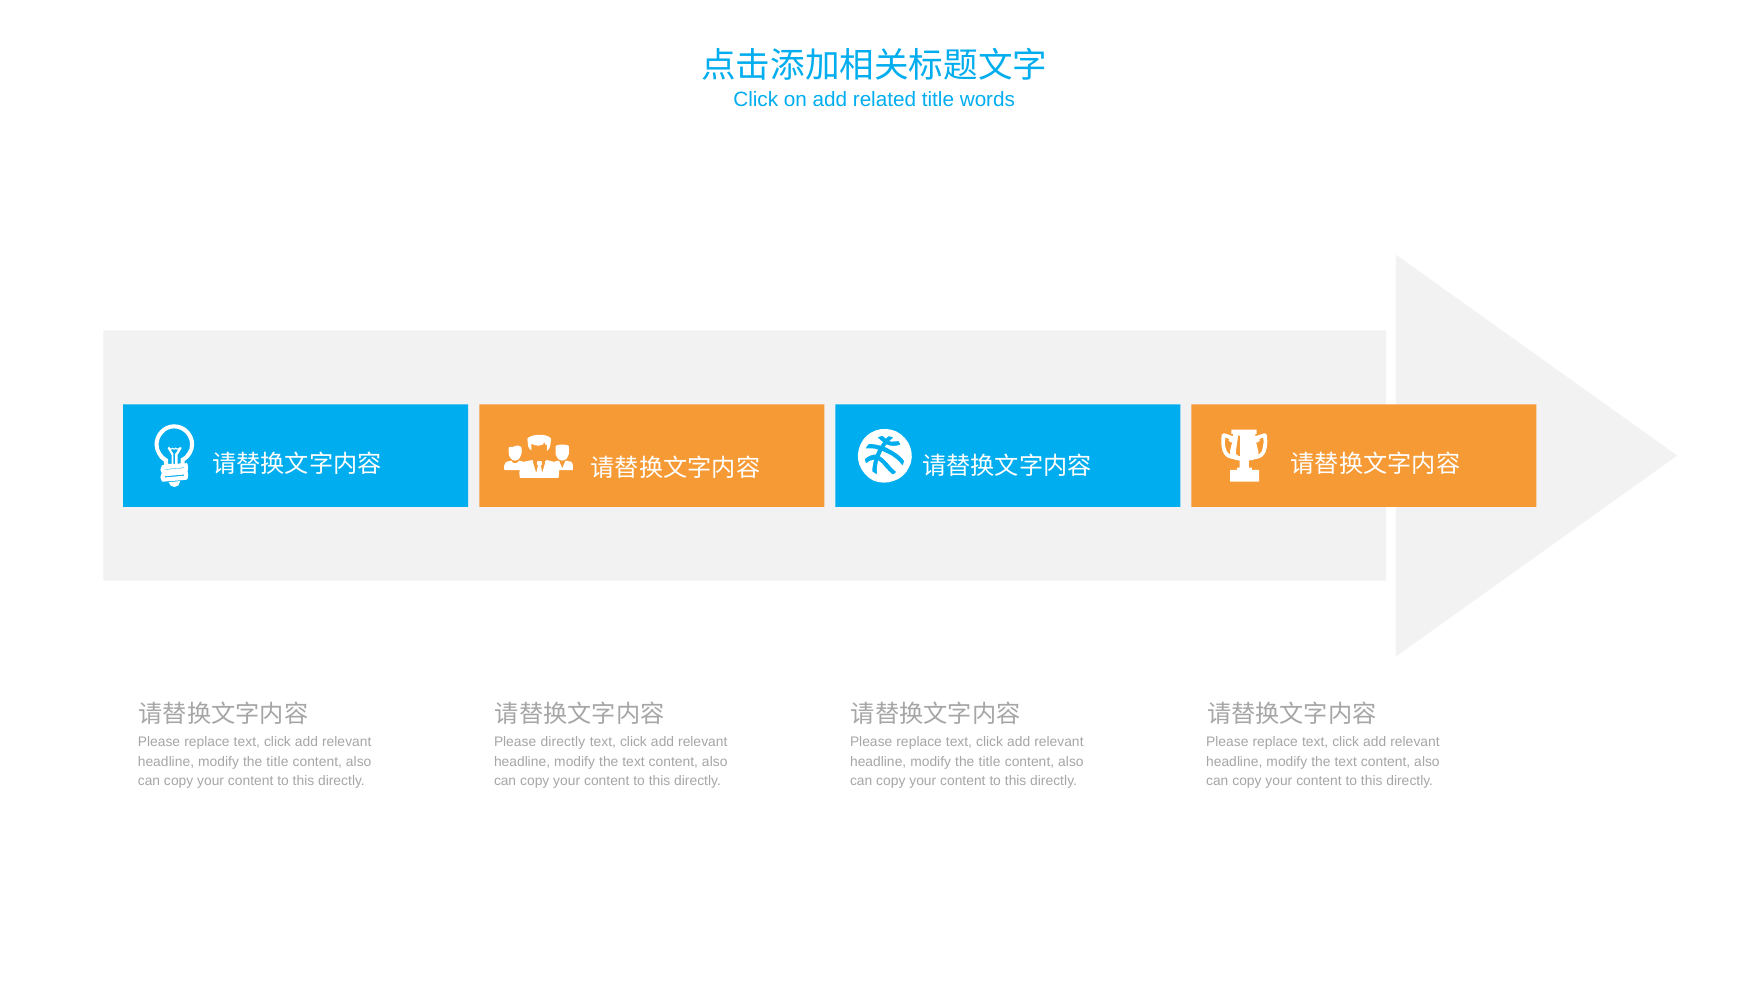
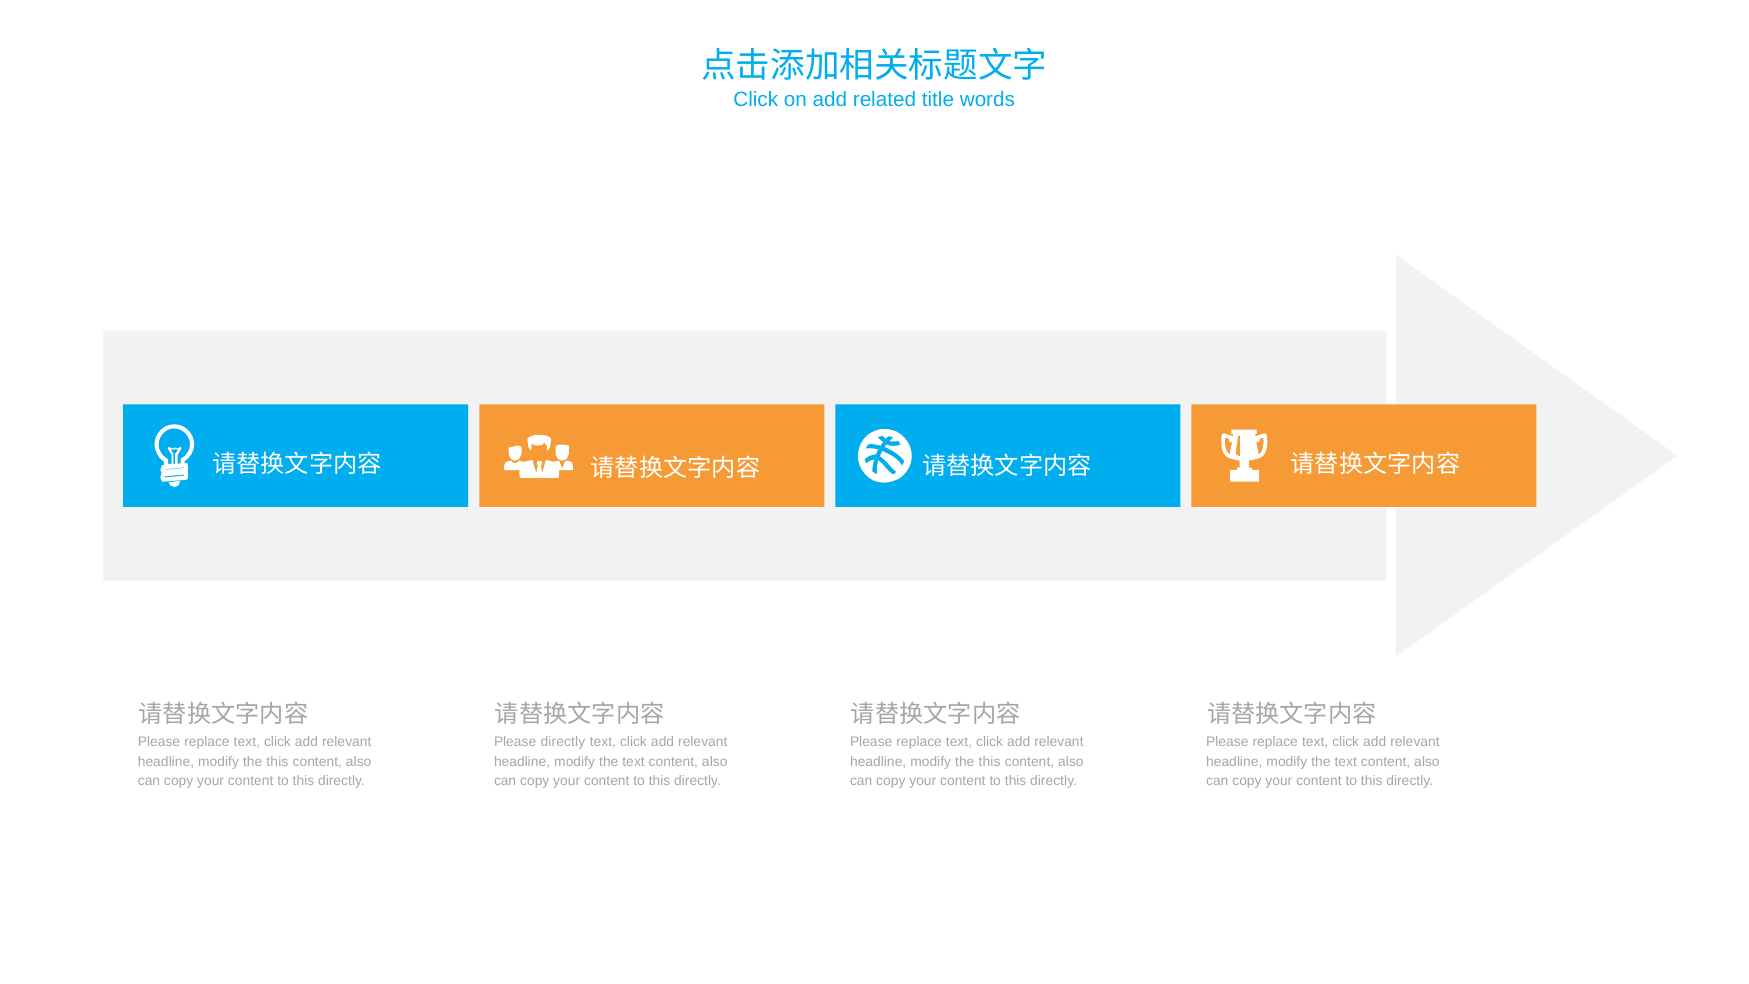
title: title -> this (277, 761)
title: title -> this (990, 761)
